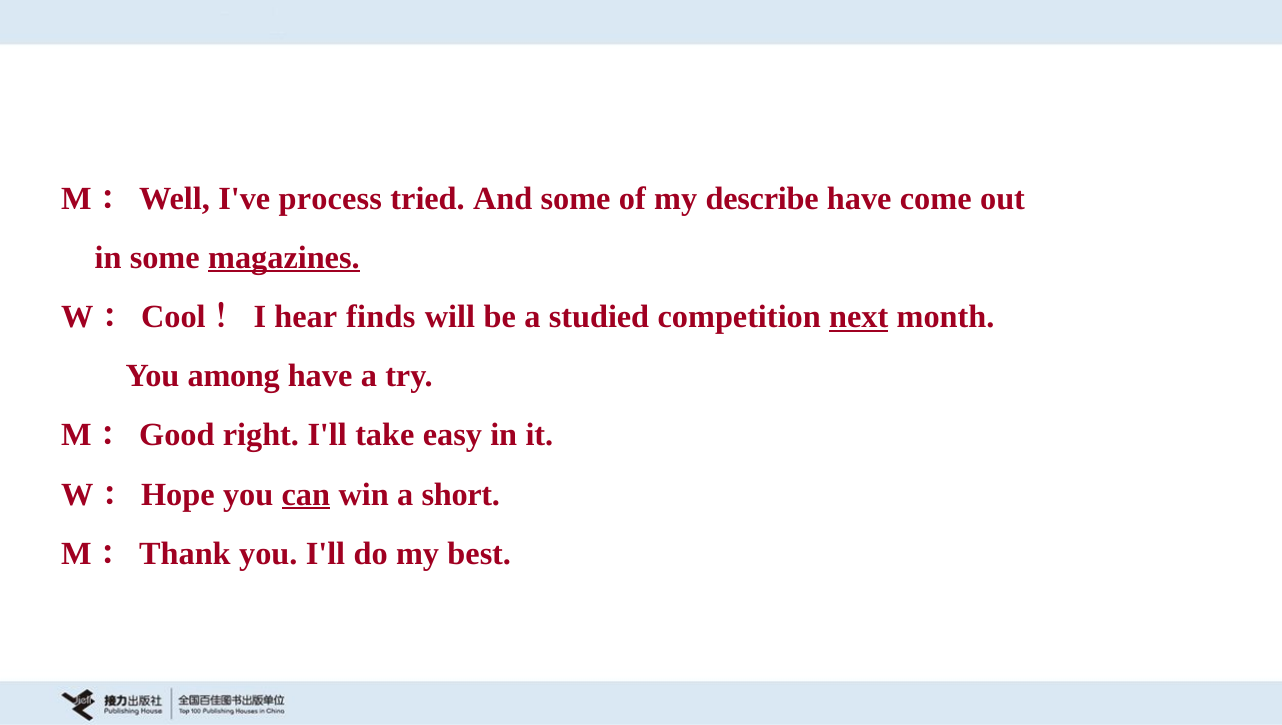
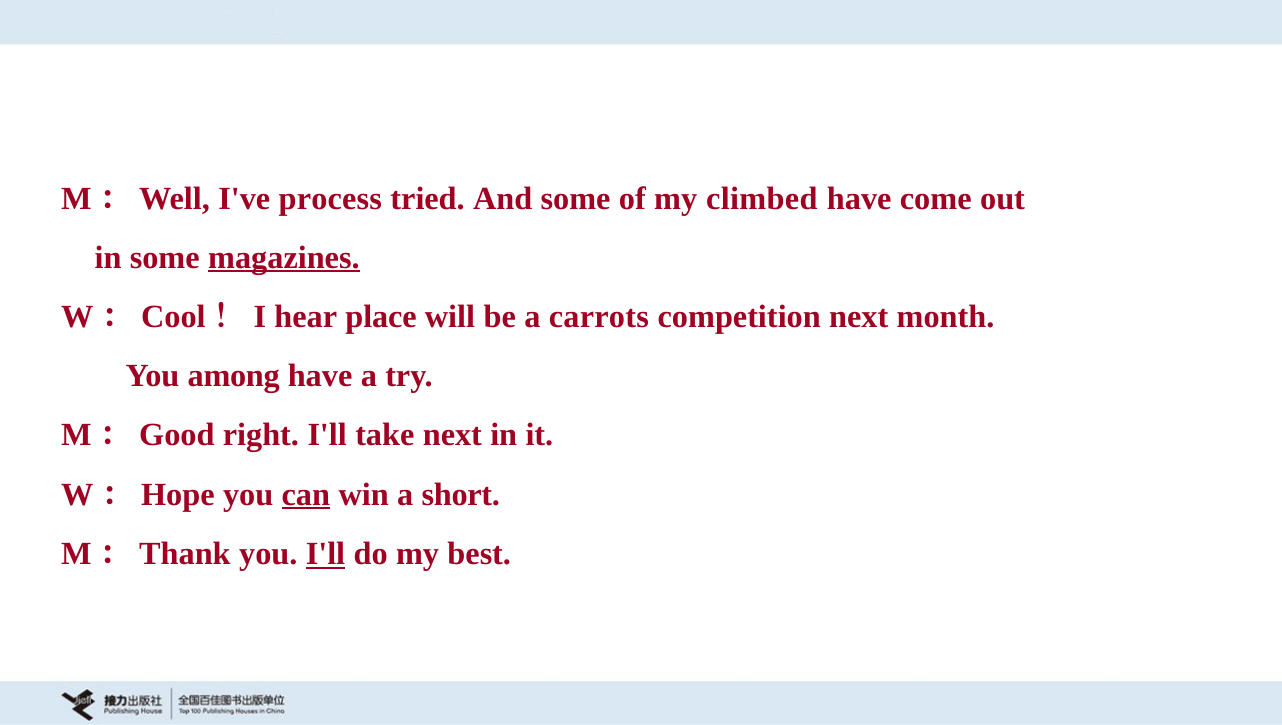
describe: describe -> climbed (762, 198)
finds: finds -> place (381, 317)
studied: studied -> carrots (599, 317)
next underline: present -> none (859, 317)
take easy: easy -> next (452, 435)
I'll underline: none -> present (326, 554)
